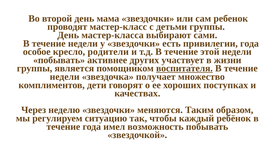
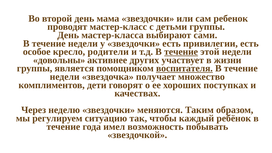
привилегии года: года -> есть (249, 43)
течение underline: none -> present (181, 52)
побывать: побывать -> довольны (59, 60)
